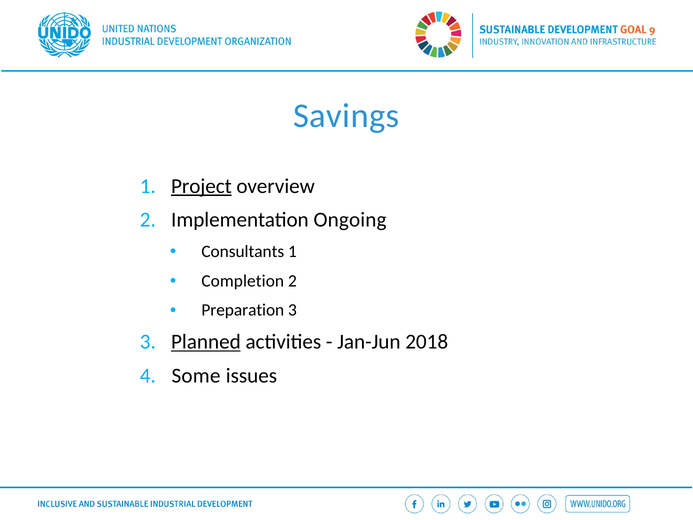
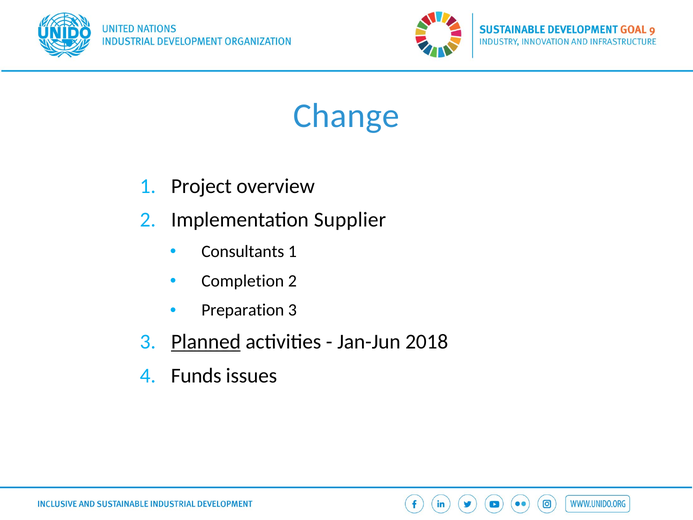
Savings: Savings -> Change (346, 116)
Project underline: present -> none (201, 186)
Ongoing: Ongoing -> Supplier (350, 220)
Some: Some -> Funds (196, 375)
